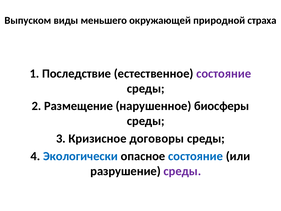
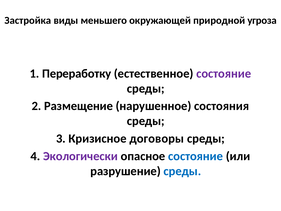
Выпуском: Выпуском -> Застройка (28, 20)
страха: страха -> угроза (262, 20)
Последствие: Последствие -> Переработку (77, 73)
биосферы: биосферы -> состояния (222, 106)
Экологически colour: blue -> purple (80, 156)
среды colour: purple -> blue (182, 171)
